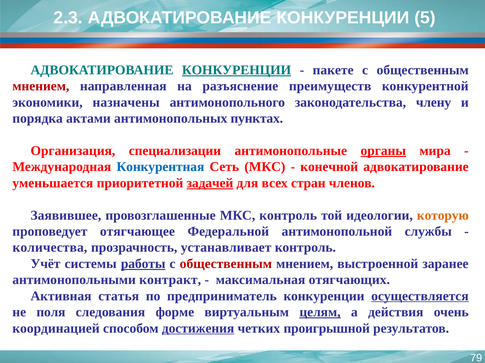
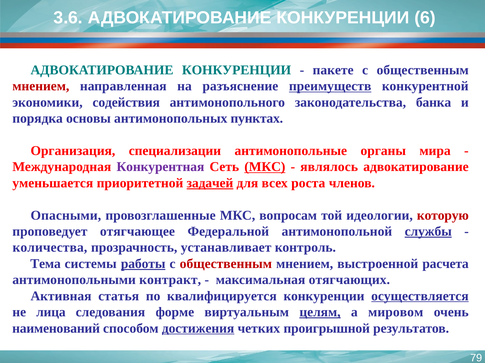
2.3: 2.3 -> 3.6 (68, 18)
5: 5 -> 6 (425, 18)
КОНКУРЕНЦИИ underline: present -> none (237, 70)
преимуществ underline: none -> present (330, 86)
назначены: назначены -> содействия (126, 102)
члену: члену -> банка (434, 102)
актами: актами -> основы (88, 119)
органы underline: present -> none (383, 151)
Конкурентная colour: blue -> purple (160, 167)
МКС underline: none -> present (265, 167)
конечной: конечной -> являлось (329, 167)
стран: стран -> роста (308, 183)
Заявившее: Заявившее -> Опасными (66, 216)
МКС контроль: контроль -> вопросам (288, 216)
которую colour: orange -> red (443, 216)
службы underline: none -> present (428, 232)
Учёт: Учёт -> Тема (46, 264)
заранее: заранее -> расчета (446, 264)
предприниматель: предприниматель -> квалифицируется (222, 297)
поля: поля -> лица (51, 313)
действия: действия -> мировом (396, 313)
координацией: координацией -> наименований (56, 329)
